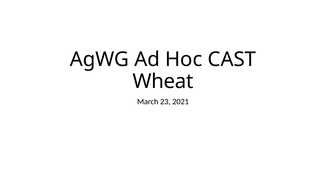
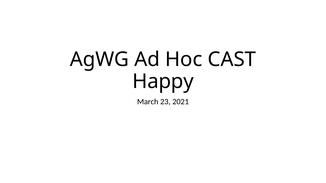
Wheat: Wheat -> Happy (163, 81)
